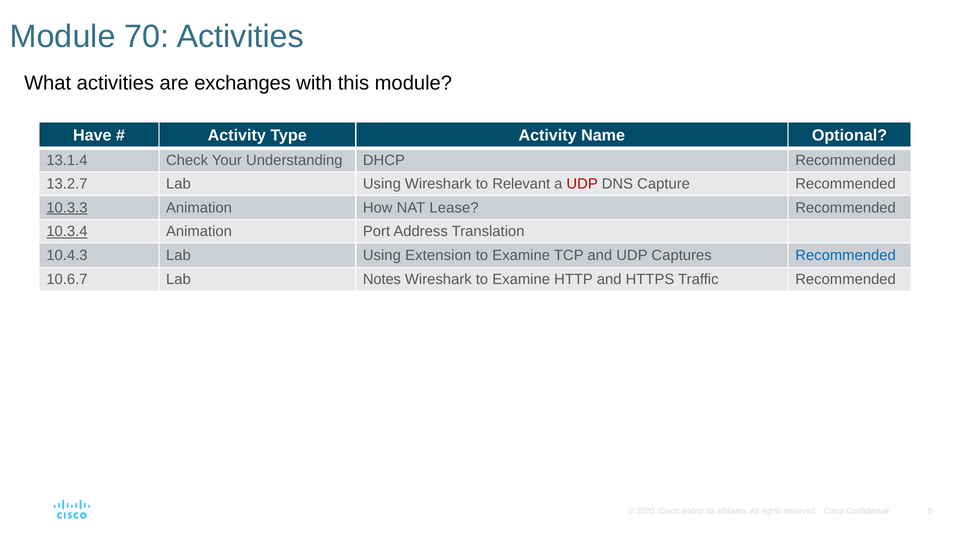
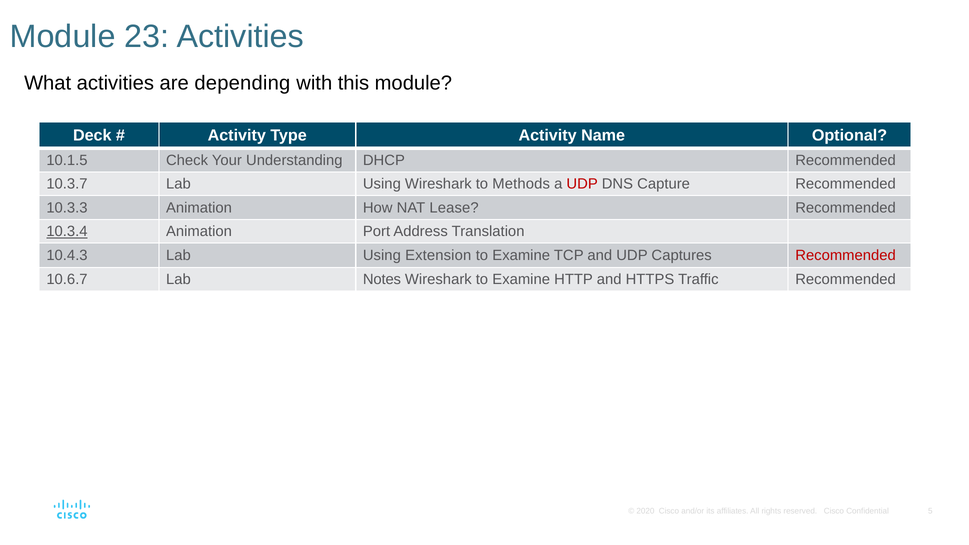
70: 70 -> 23 (147, 37)
exchanges: exchanges -> depending (242, 83)
Have: Have -> Deck (92, 135)
13.1.4: 13.1.4 -> 10.1.5 (67, 160)
13.2.7: 13.2.7 -> 10.3.7 (67, 184)
Relevant: Relevant -> Methods (521, 184)
10.3.3 underline: present -> none (67, 208)
Recommended colour: blue -> red (846, 256)
